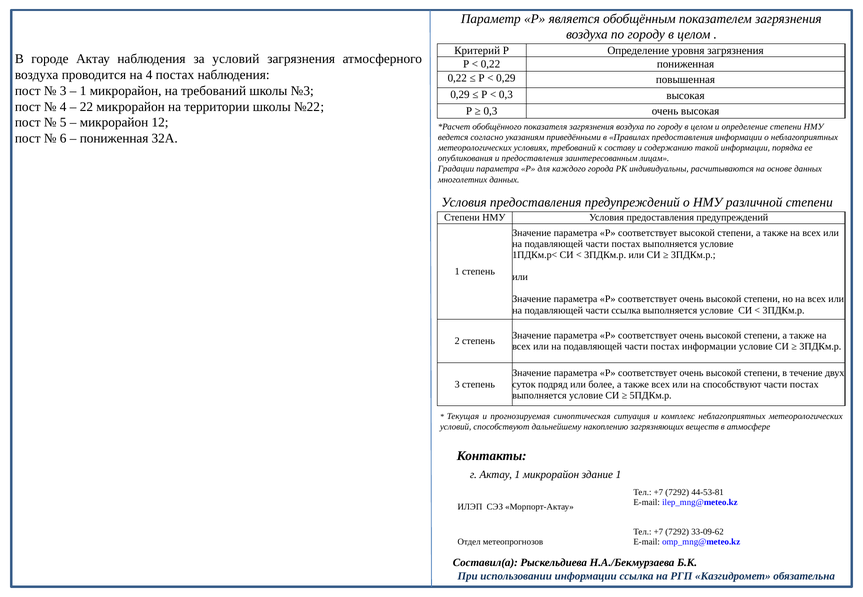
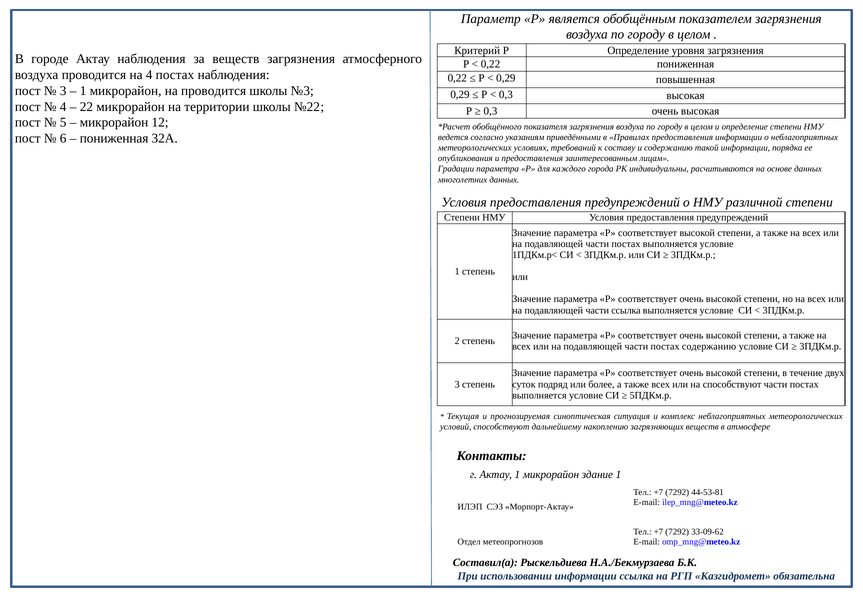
за условий: условий -> веществ (236, 59)
на требований: требований -> проводится (214, 91)
постах информации: информации -> содержанию (709, 347)
